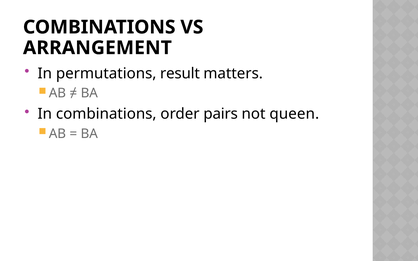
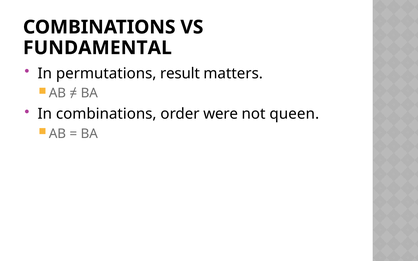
ARRANGEMENT: ARRANGEMENT -> FUNDAMENTAL (97, 48)
pairs: pairs -> were (221, 114)
